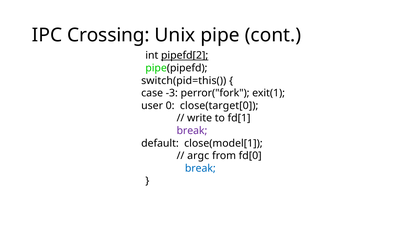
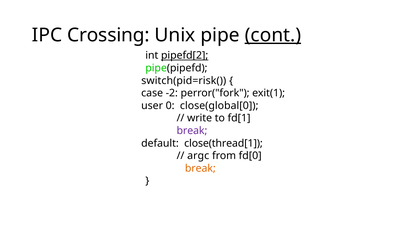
cont underline: none -> present (273, 35)
switch(pid=this(: switch(pid=this( -> switch(pid=risk( (184, 81)
-3: -3 -> -2 (172, 93)
close(target[0: close(target[0 -> close(global[0 (219, 106)
close(model[1: close(model[1 -> close(thread[1 (223, 144)
break colour: blue -> orange (200, 169)
